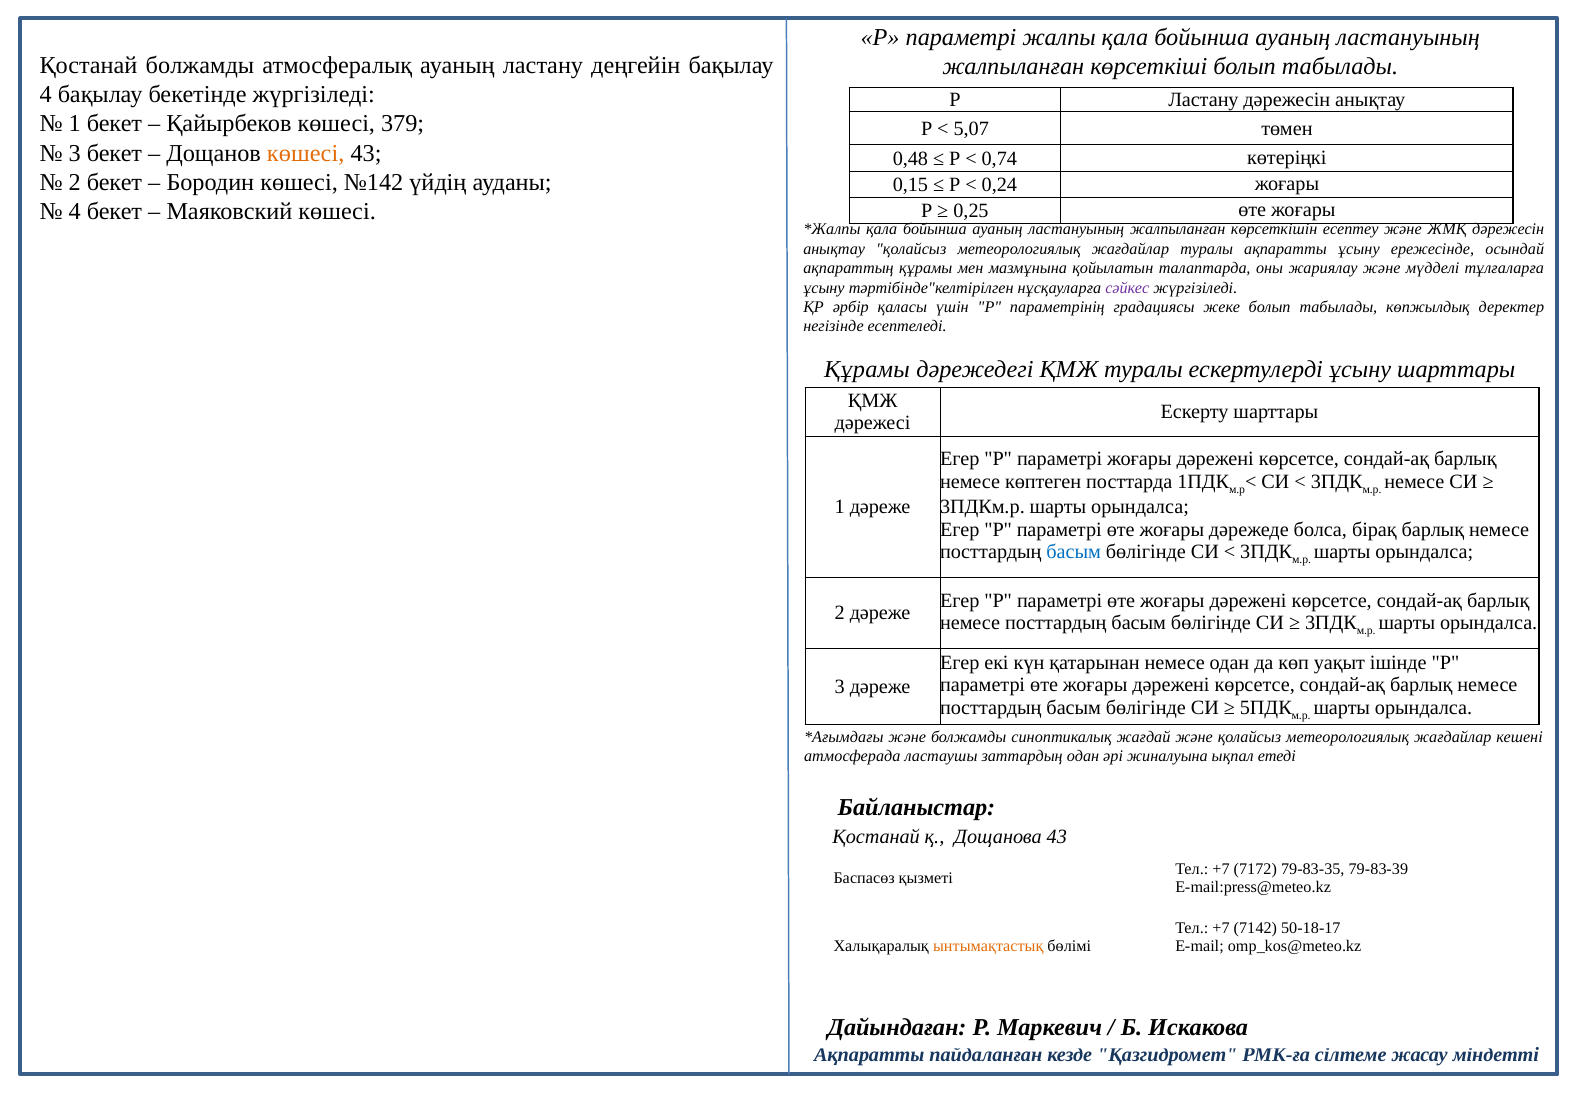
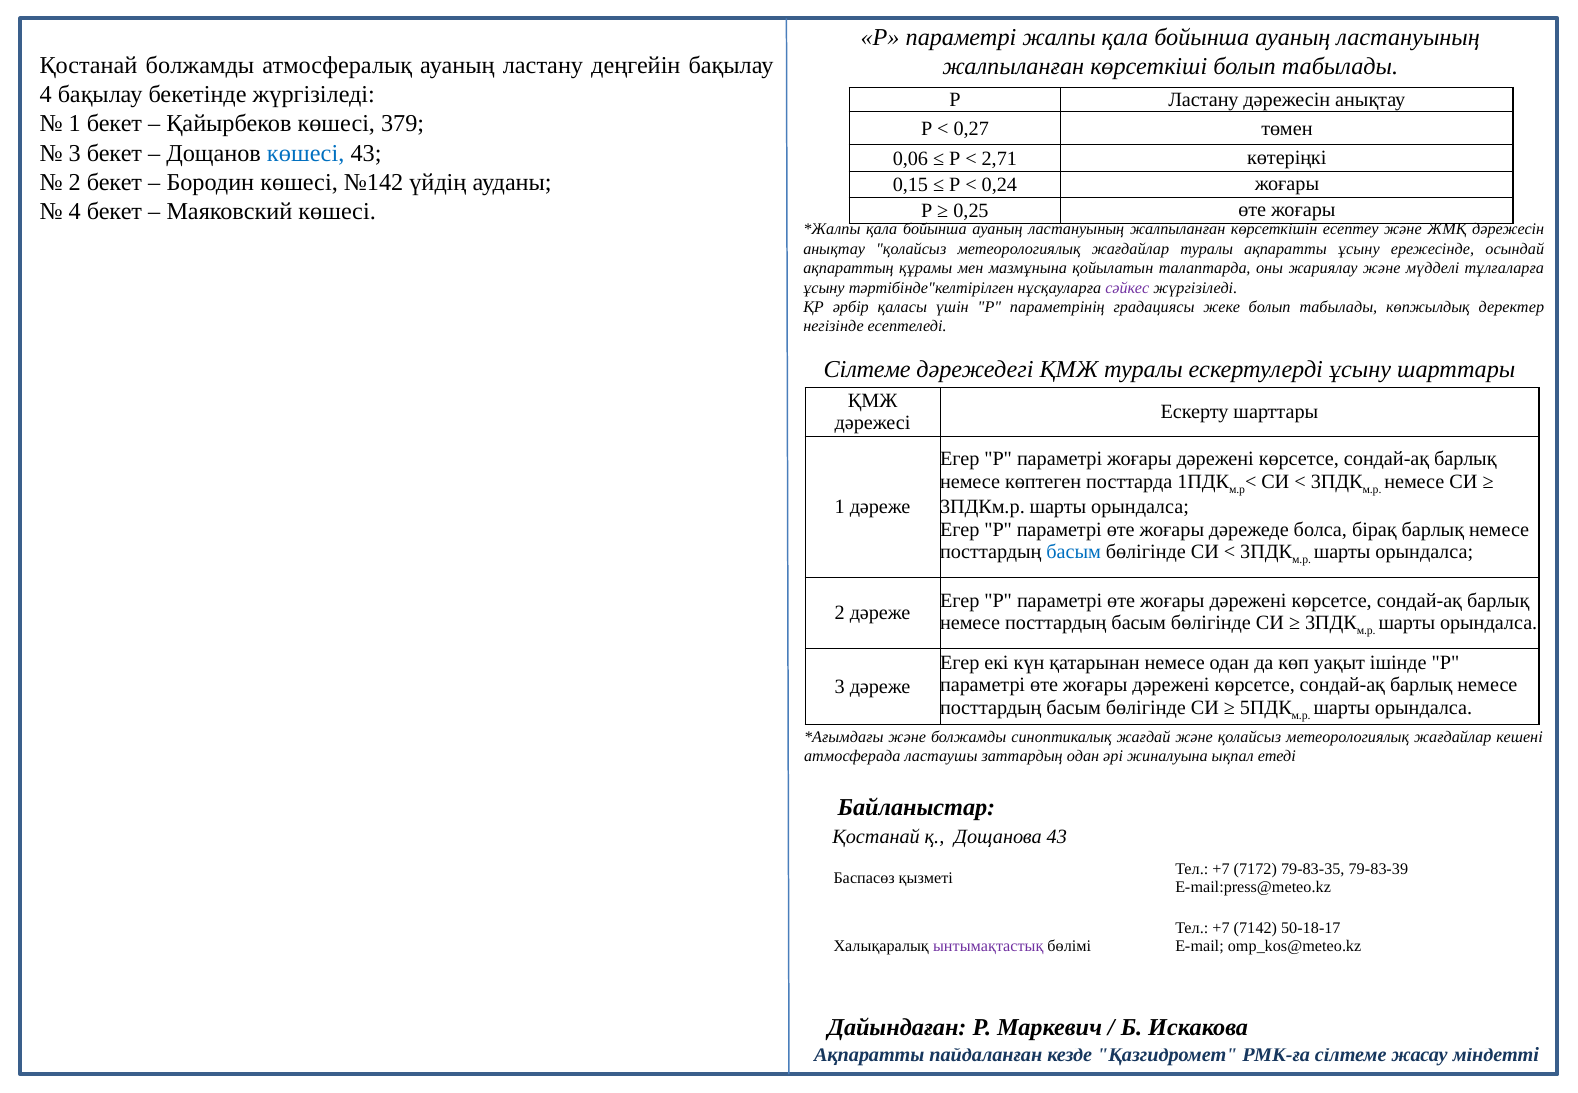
5,07: 5,07 -> 0,27 (971, 129)
көшесі colour: orange -> blue (306, 153)
0,48: 0,48 -> 0,06 (910, 159)
0,74: 0,74 -> 2,71 (999, 159)
Құрамы: Құрамы -> Сілтеме (867, 369)
ынтымақтастық colour: orange -> purple (988, 945)
